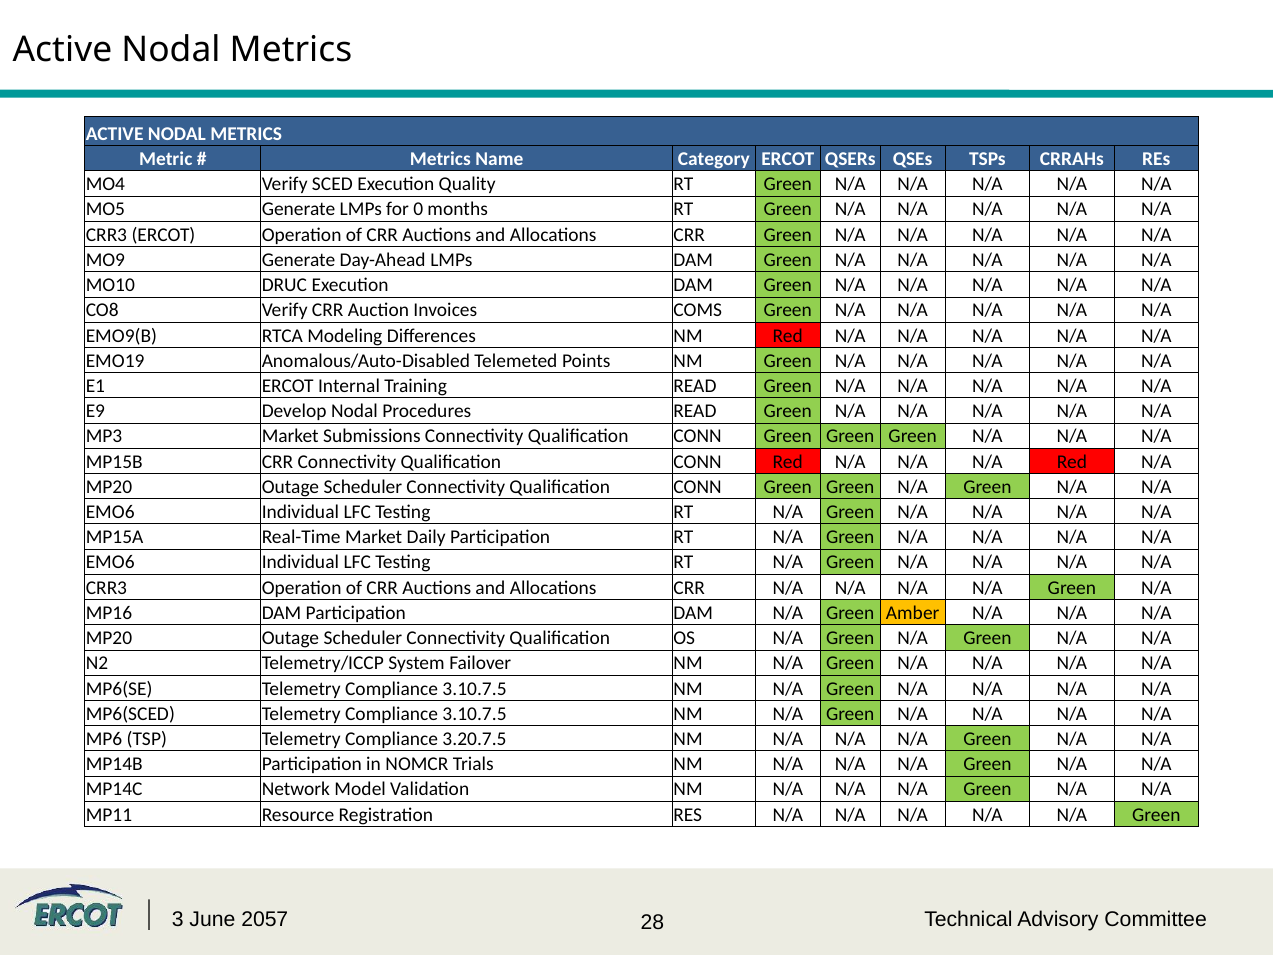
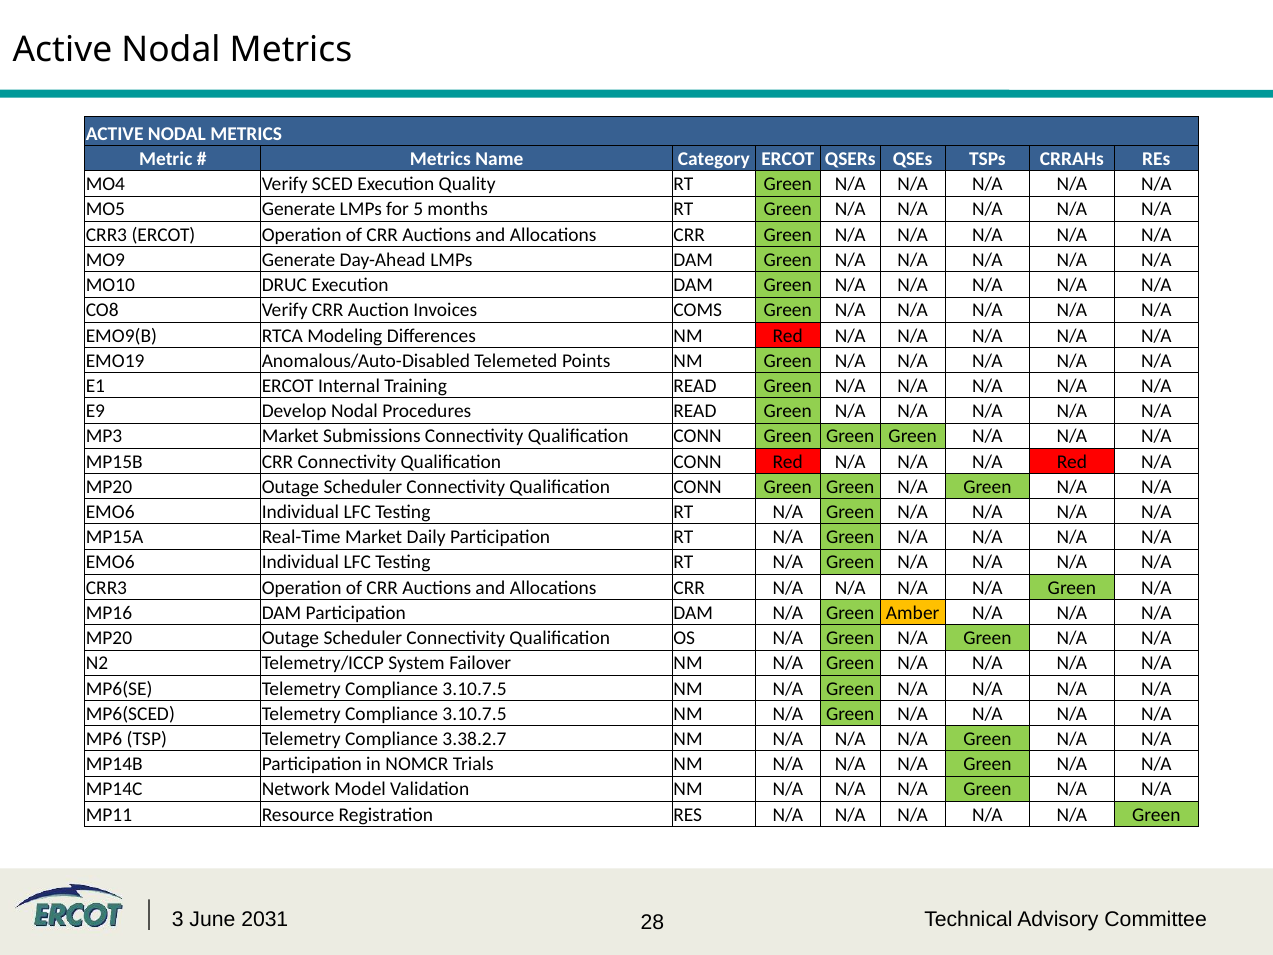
0: 0 -> 5 (418, 209)
3.20.7.5: 3.20.7.5 -> 3.38.2.7 (475, 739)
2057: 2057 -> 2031 (265, 920)
